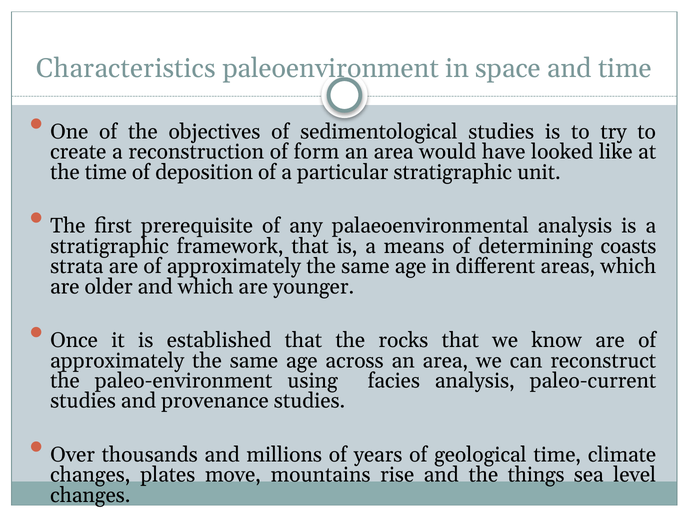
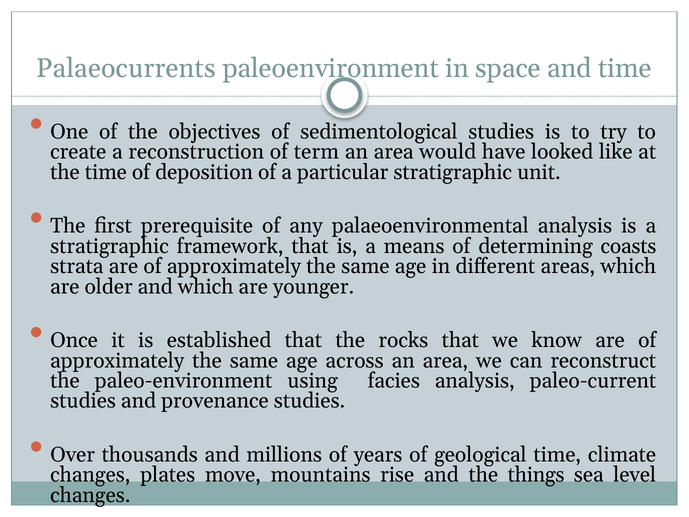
Characteristics: Characteristics -> Palaeocurrents (126, 68)
form: form -> term (316, 152)
